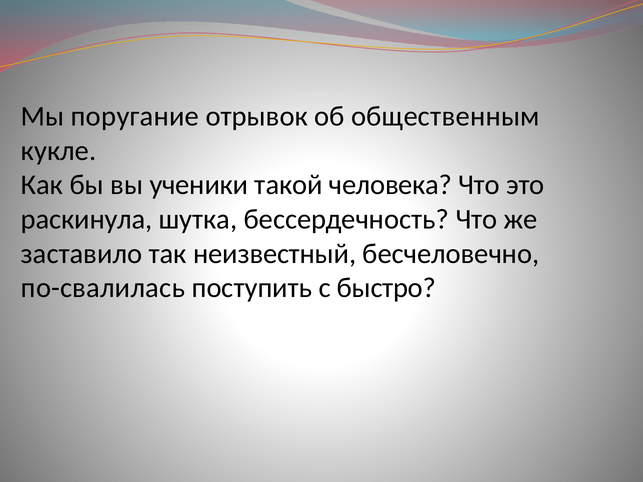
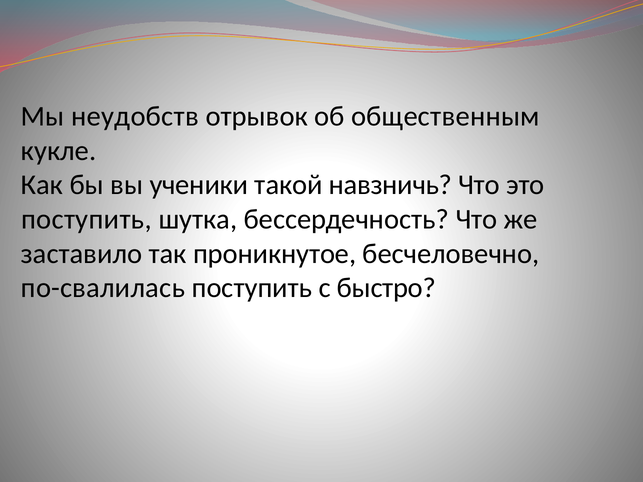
поругание: поругание -> неудобств (135, 117)
человека: человека -> навзничь (390, 185)
раскинула: раскинула -> поступить (86, 219)
неизвестный: неизвестный -> проникнутое (275, 254)
